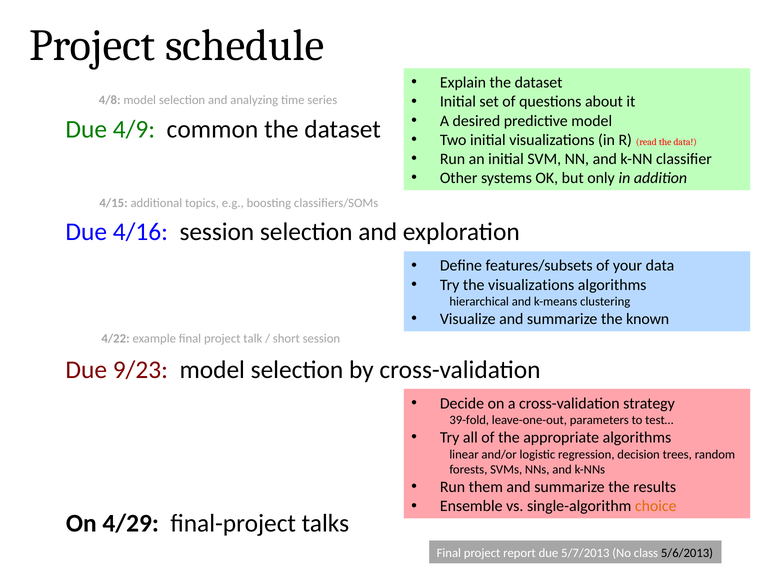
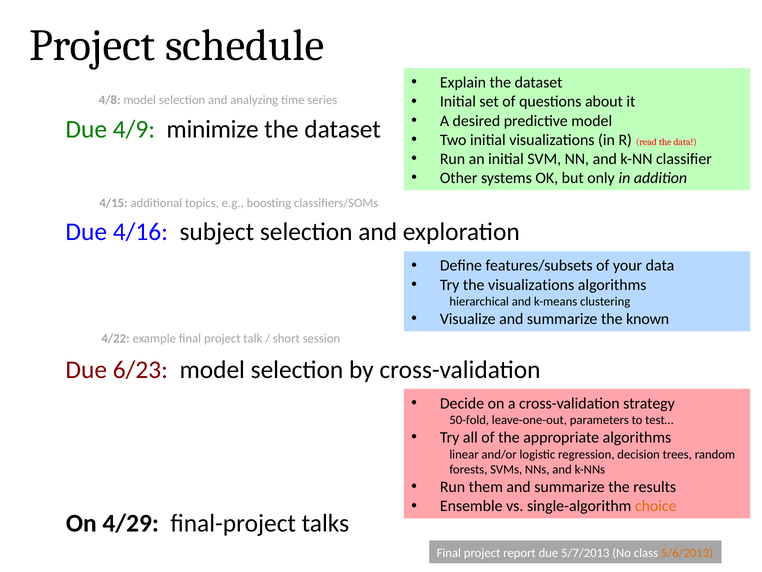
common: common -> minimize (213, 129)
4/16 session: session -> subject (217, 232)
9/23: 9/23 -> 6/23 (140, 369)
39-fold: 39-fold -> 50-fold (469, 420)
5/6/2013 colour: black -> orange (687, 552)
